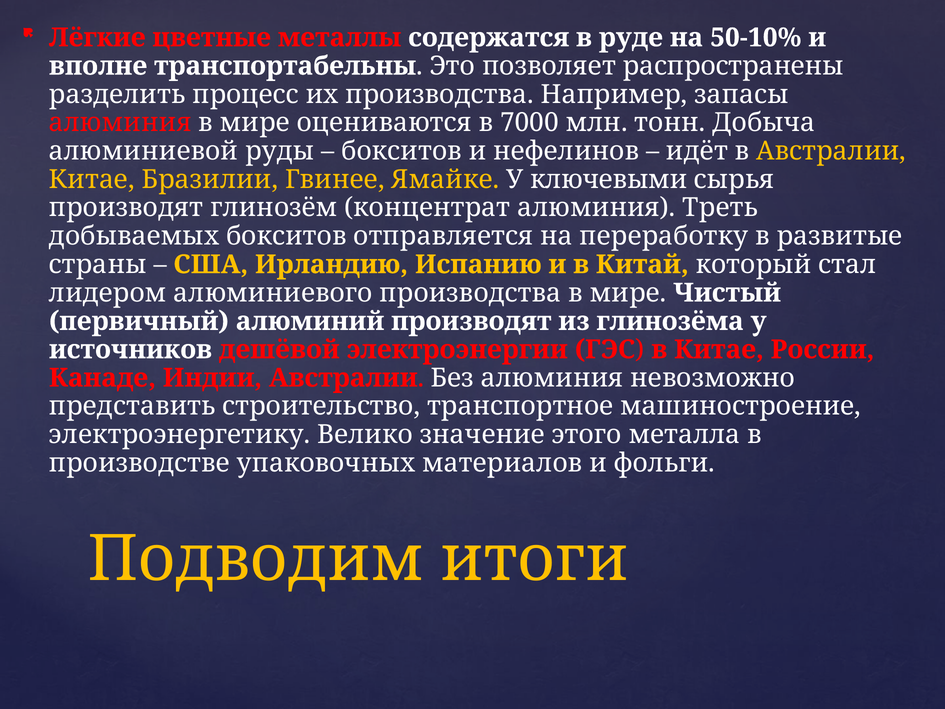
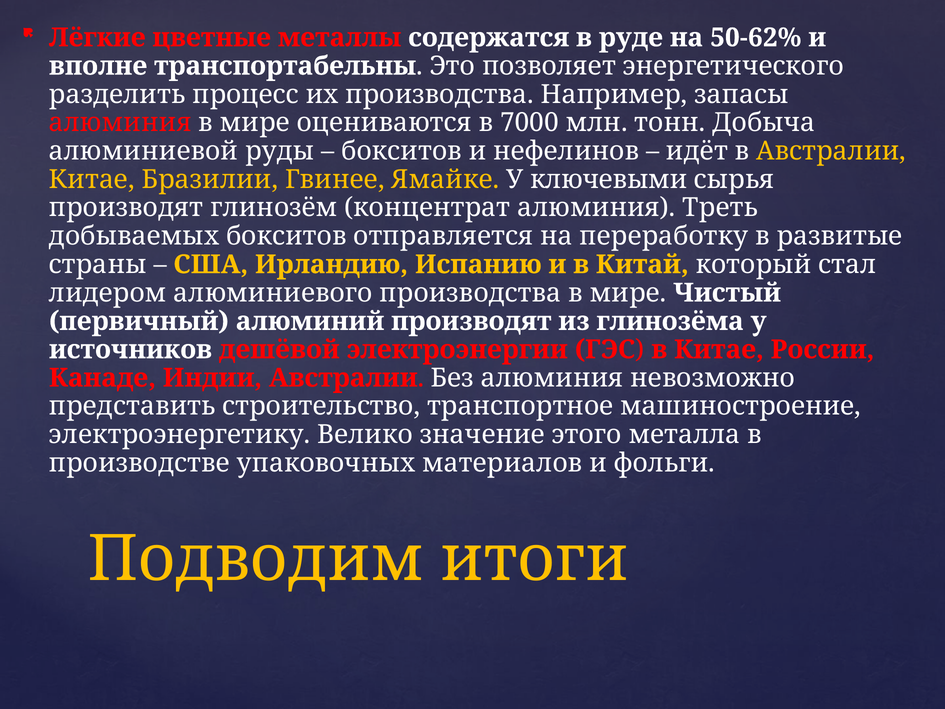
50-10%: 50-10% -> 50-62% (756, 38)
распространены: распространены -> энергетического (733, 66)
